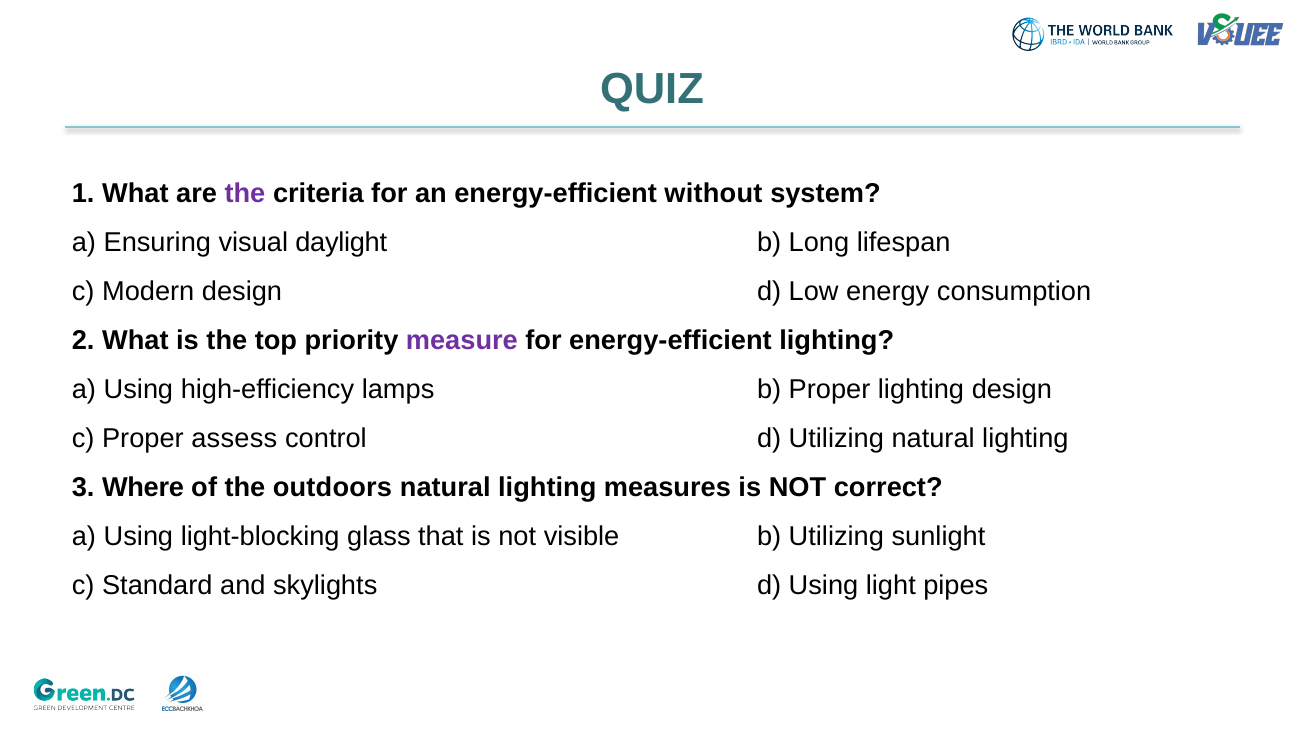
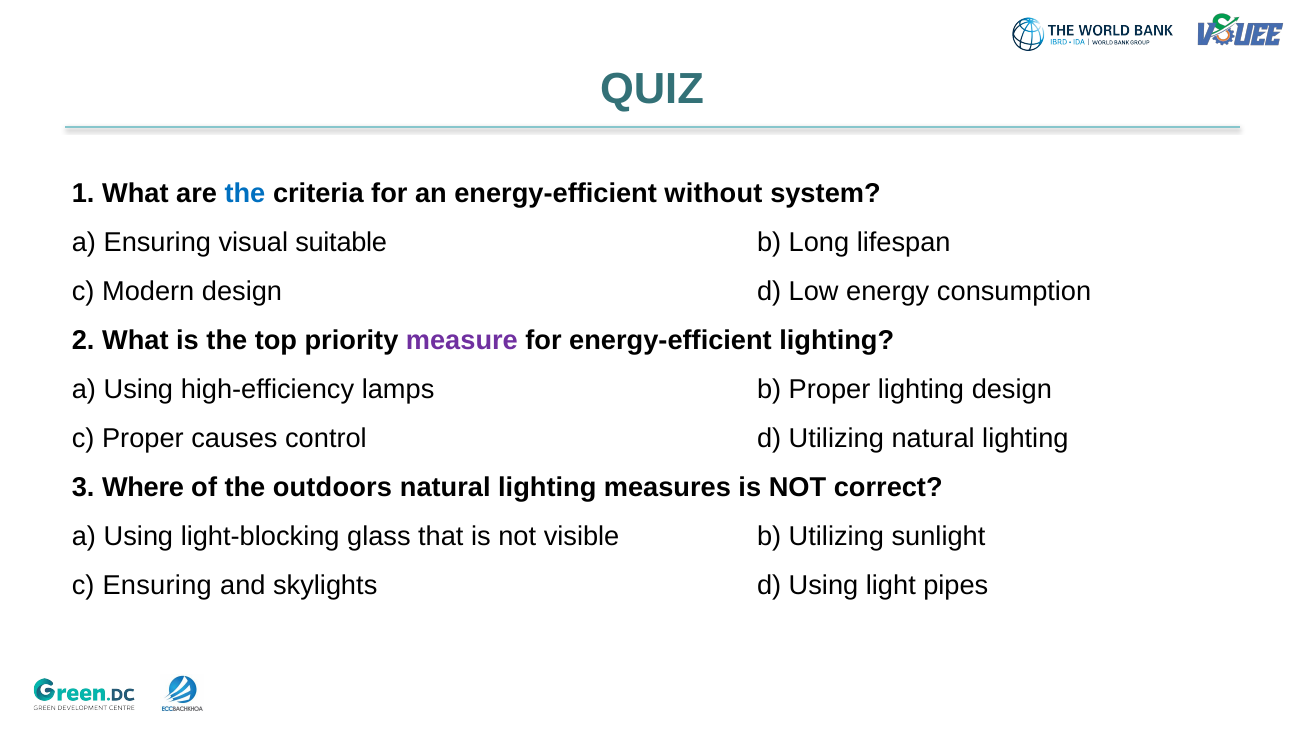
the colour: purple -> blue (245, 194)
daylight: daylight -> suitable (341, 243)
assess: assess -> causes (234, 438)
c Standard: Standard -> Ensuring (157, 585)
